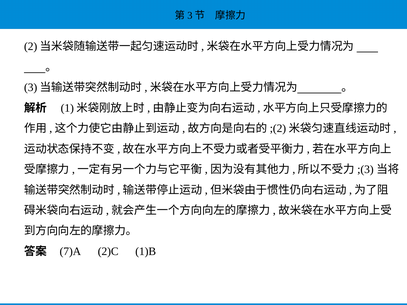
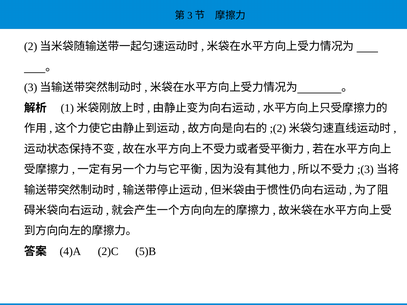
7)A: 7)A -> 4)A (70, 251)
1)B: 1)B -> 5)B (146, 251)
